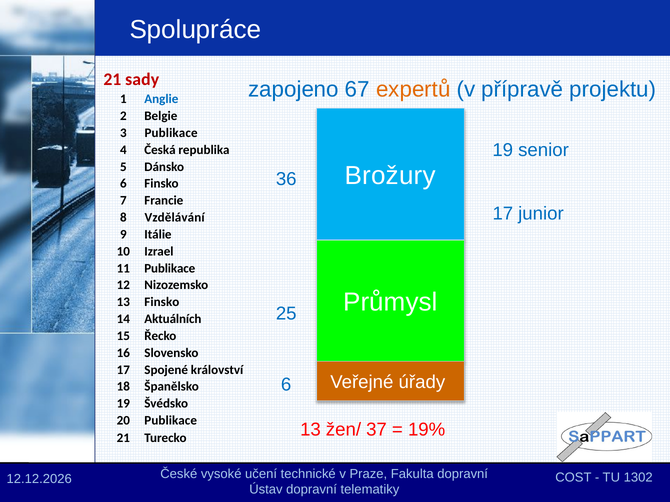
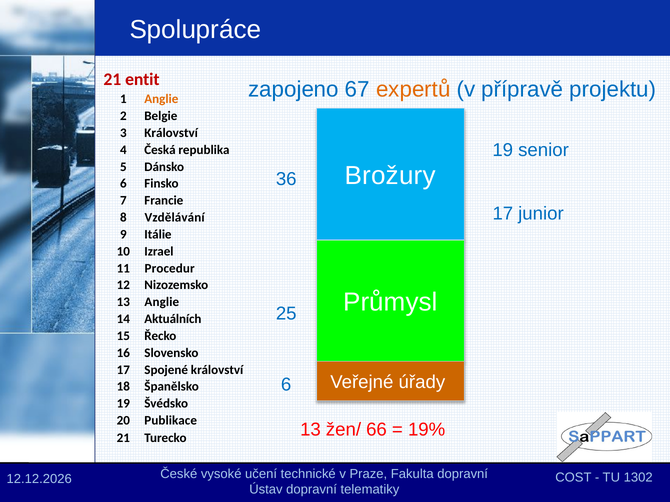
sady: sady -> entit (142, 79)
Anglie colour: blue -> orange (161, 99)
3 Publikace: Publikace -> Království (171, 133)
11 Publikace: Publikace -> Procedur (170, 269)
13 Finsko: Finsko -> Anglie (162, 302)
37: 37 -> 66 (377, 430)
